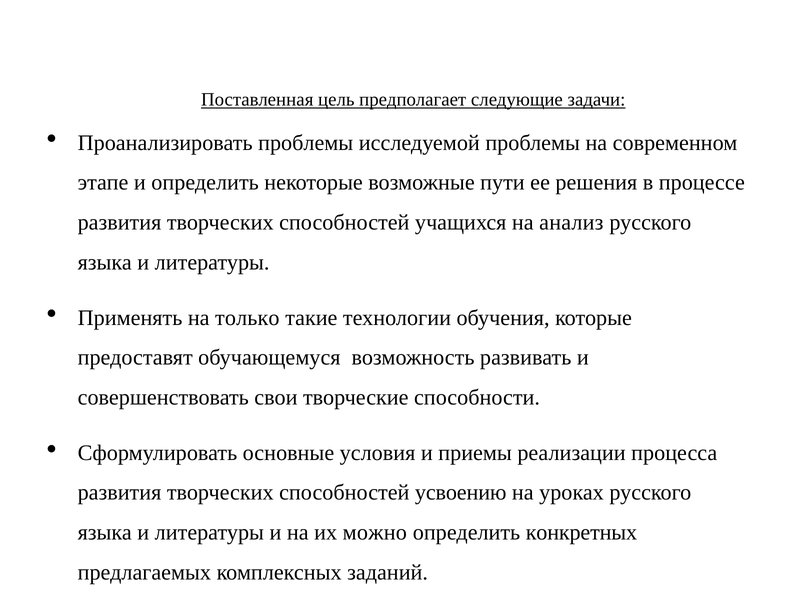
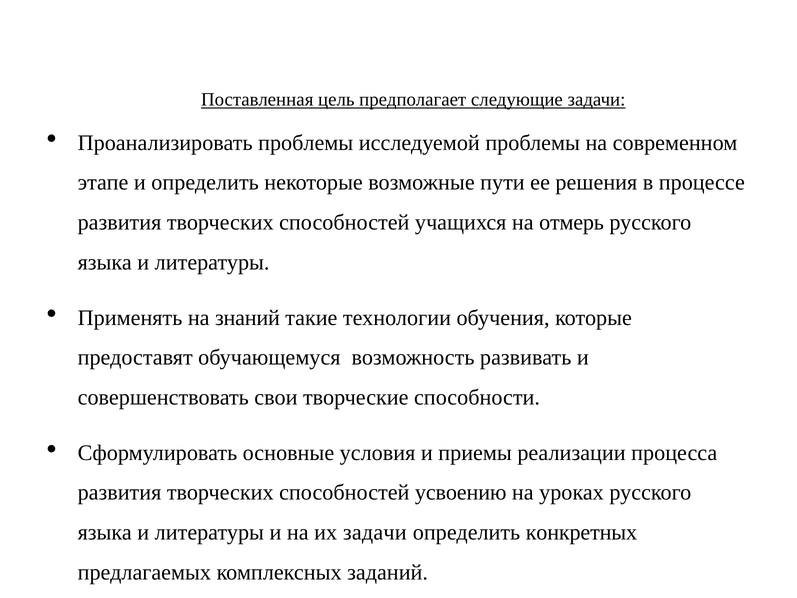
анализ: анализ -> отмерь (572, 222)
только: только -> знаний (248, 318)
их можно: можно -> задачи (375, 532)
